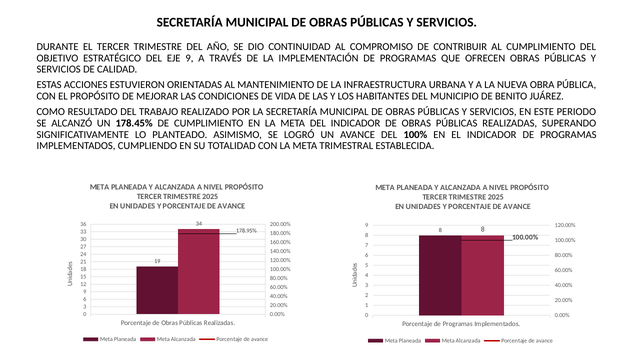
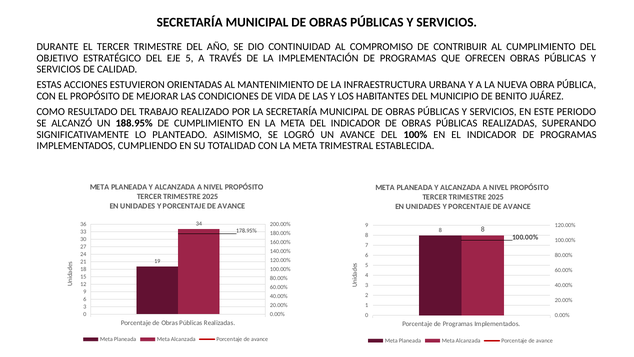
EJE 9: 9 -> 5 (189, 58)
178.45%: 178.45% -> 188.95% (134, 123)
